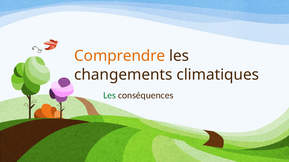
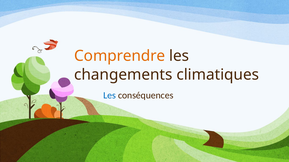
Les colour: green -> blue (110, 96)
